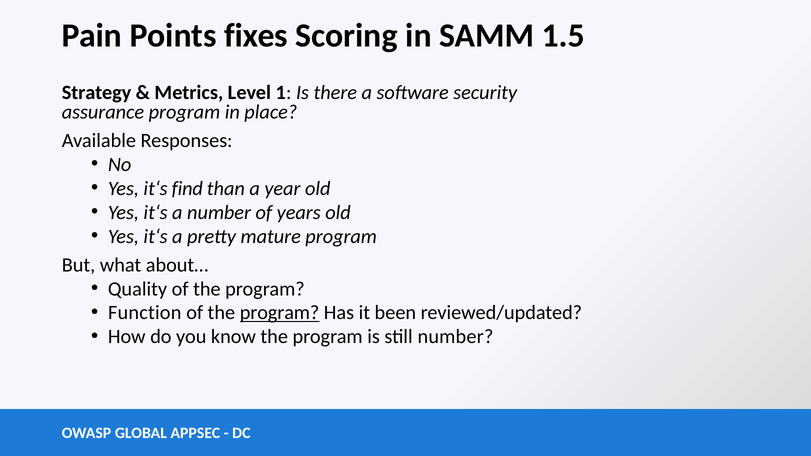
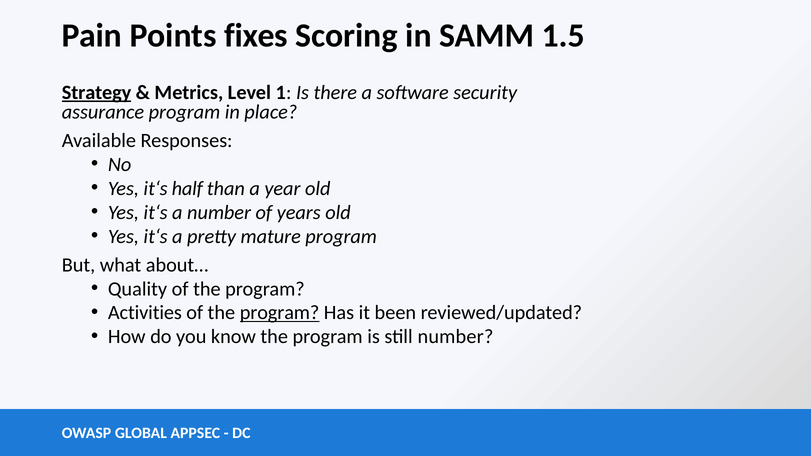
Strategy underline: none -> present (97, 93)
find: find -> half (187, 189)
Function: Function -> Activities (145, 313)
